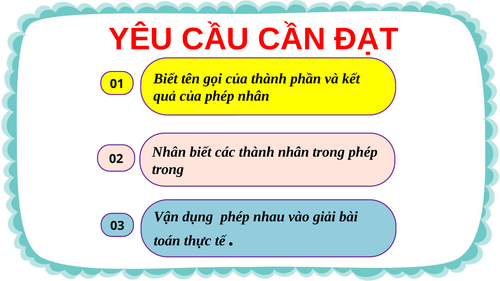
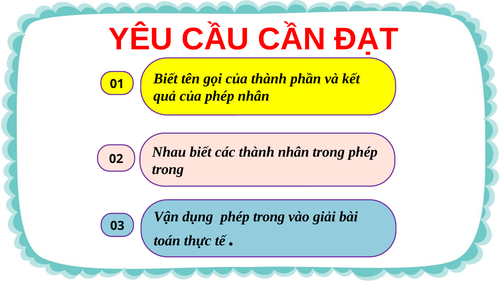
Nhân: Nhân -> Nhau (169, 152)
dụng phép nhau: nhau -> trong (269, 217)
